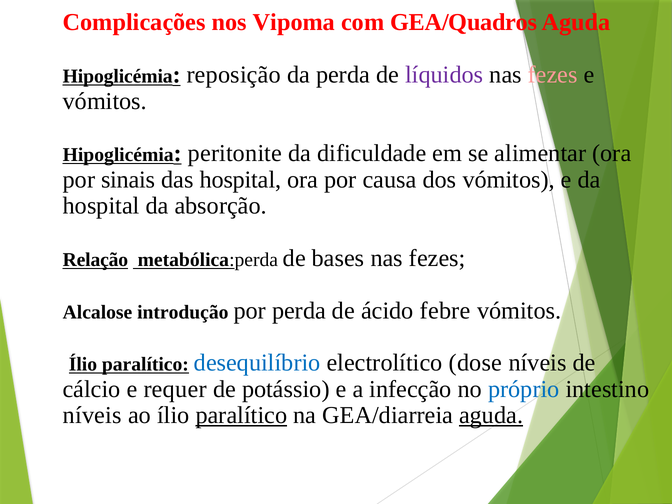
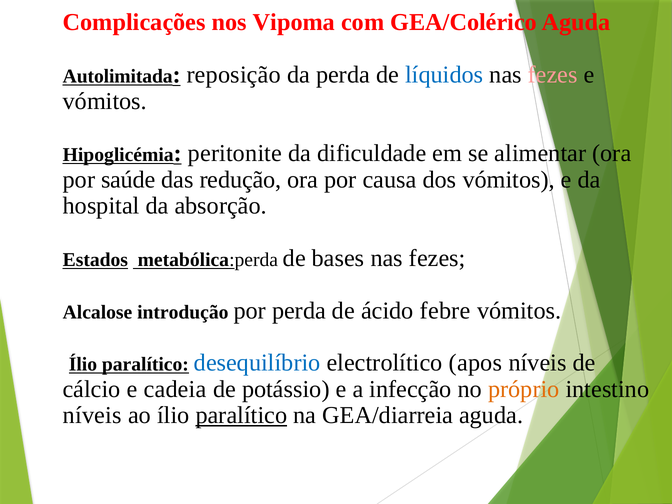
GEA/Quadros: GEA/Quadros -> GEA/Colérico (464, 22)
Hipoglicémia: Hipoglicémia -> Autolimitada (118, 76)
líquidos colour: purple -> blue (444, 75)
sinais: sinais -> saúde (128, 180)
das hospital: hospital -> redução (240, 180)
Relação: Relação -> Estados (95, 260)
dose: dose -> apos (475, 363)
requer: requer -> cadeia (175, 389)
próprio colour: blue -> orange (524, 389)
aguda underline: present -> none (491, 415)
